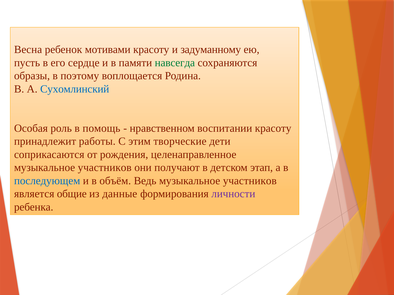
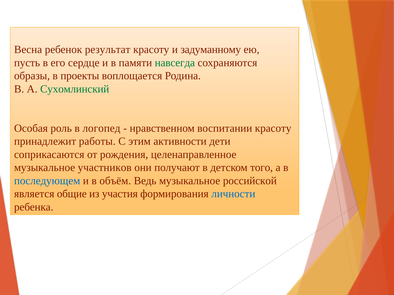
мотивами: мотивами -> результат (108, 50)
поэтому: поэтому -> проекты (80, 76)
Сухомлинский colour: blue -> green (75, 89)
помощь: помощь -> логопед (101, 128)
творческие: творческие -> активности (180, 142)
этап: этап -> того (262, 168)
Ведь музыкальное участников: участников -> российской (250, 181)
данные: данные -> участия (120, 194)
личности colour: purple -> blue (233, 194)
